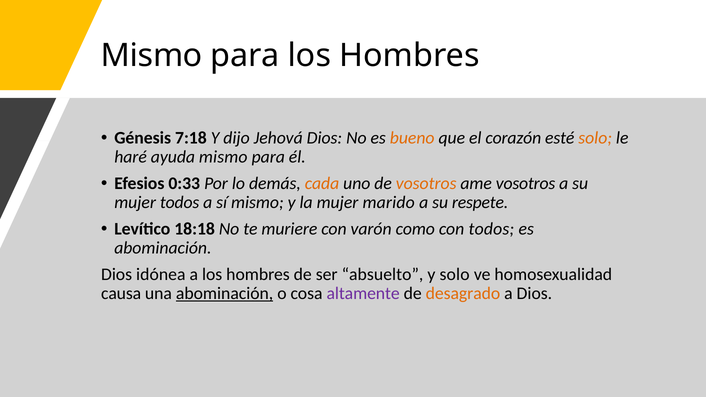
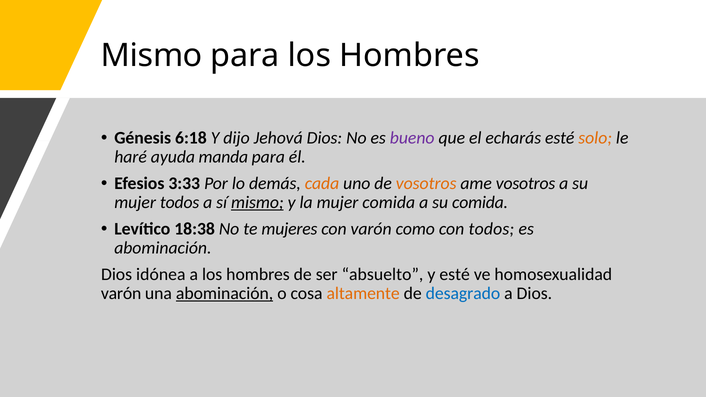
7:18: 7:18 -> 6:18 (191, 138)
bueno colour: orange -> purple (412, 138)
corazón: corazón -> echarás (513, 138)
ayuda mismo: mismo -> manda (223, 157)
0:33: 0:33 -> 3:33 (184, 184)
mismo underline: none -> present (257, 203)
mujer marido: marido -> comida (389, 203)
su respete: respete -> comida (480, 203)
18:18: 18:18 -> 18:38 (195, 229)
muriere: muriere -> mujeres (289, 229)
y solo: solo -> esté (455, 274)
causa: causa -> varón (121, 294)
altamente colour: purple -> orange (363, 294)
desagrado colour: orange -> blue (463, 294)
